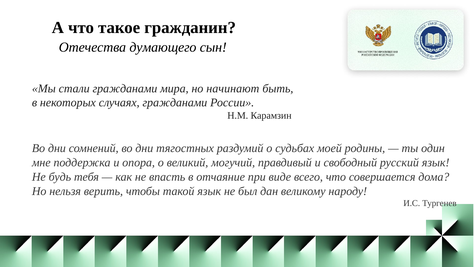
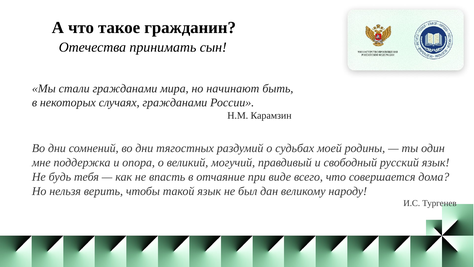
думающего: думающего -> принимать (163, 47)
